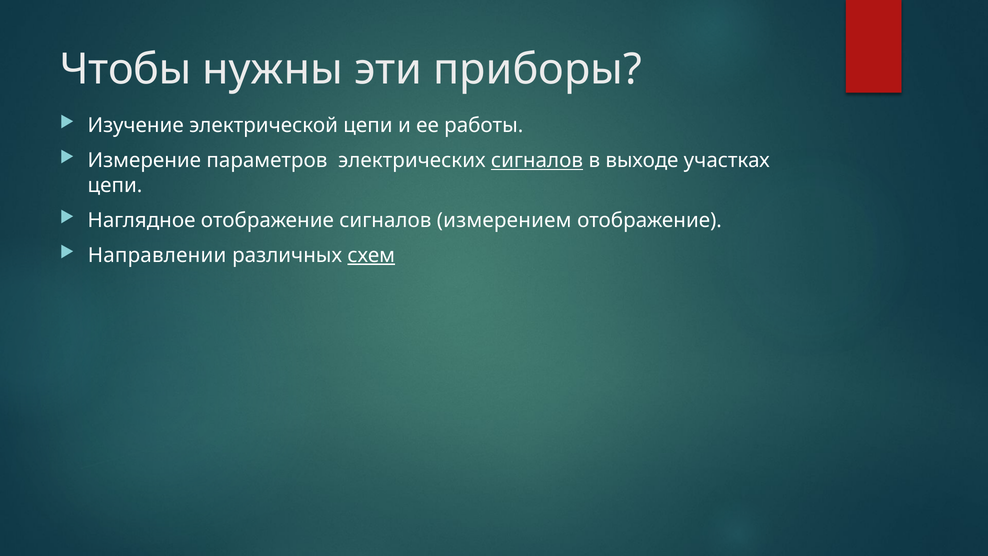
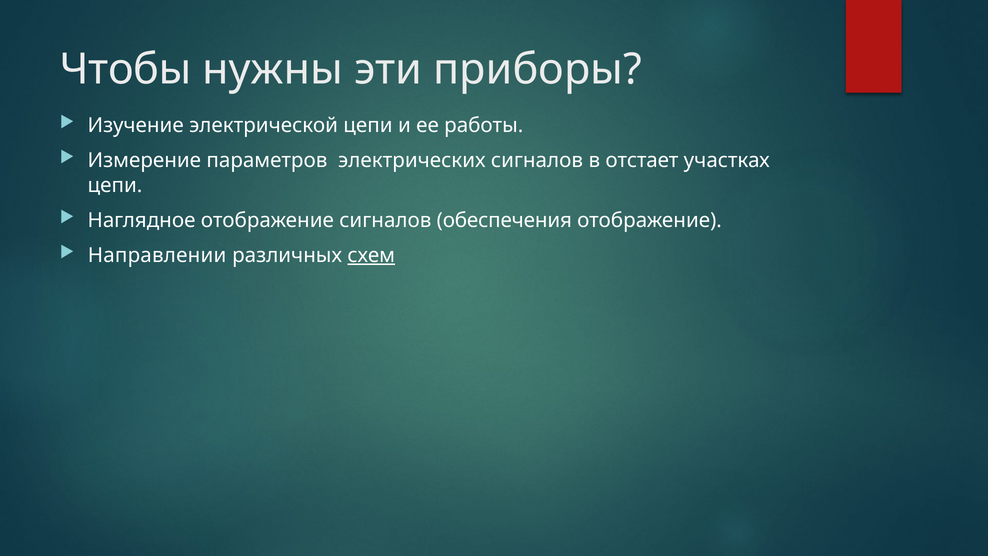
сигналов underline: present -> none (537, 160)
выходе: выходе -> отстает (642, 160)
измерением: измерением -> обеспечения (504, 220)
